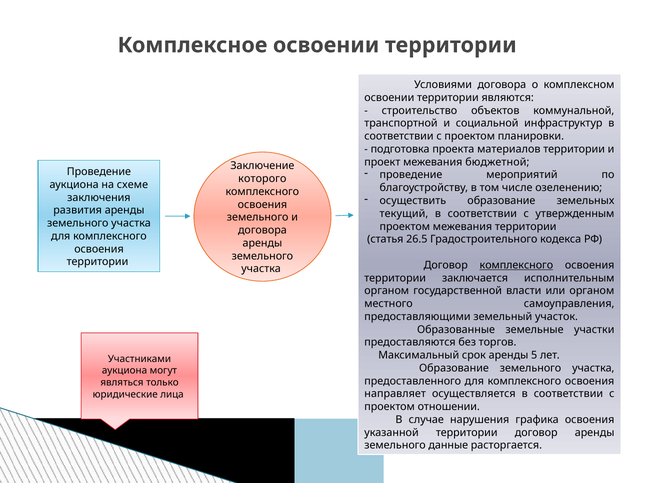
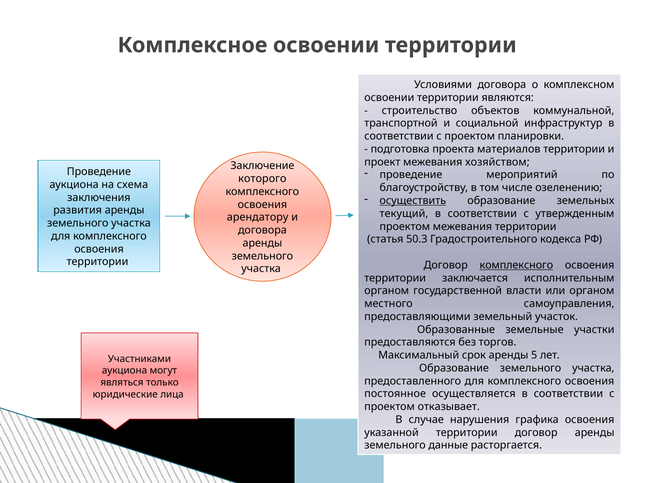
бюджетной: бюджетной -> хозяйством (497, 162)
схеме: схеме -> схема (132, 185)
осуществить underline: none -> present (413, 201)
земельного: земельного -> арендатору (258, 218)
26.5: 26.5 -> 50.3 (417, 240)
направляет: направляет -> постоянное (395, 395)
отношении: отношении -> отказывает (449, 407)
